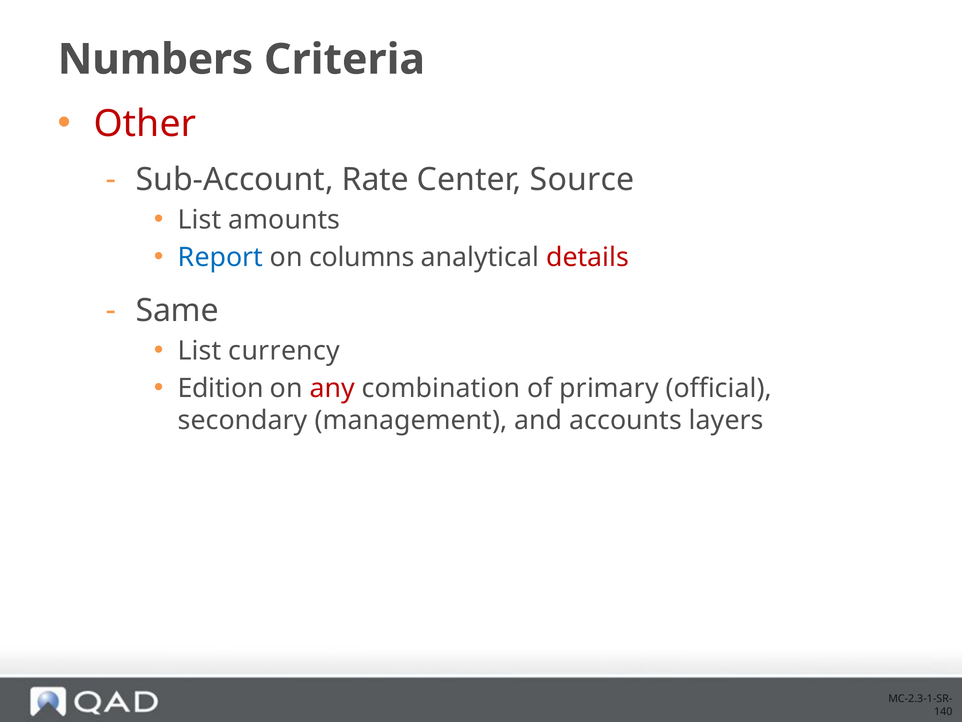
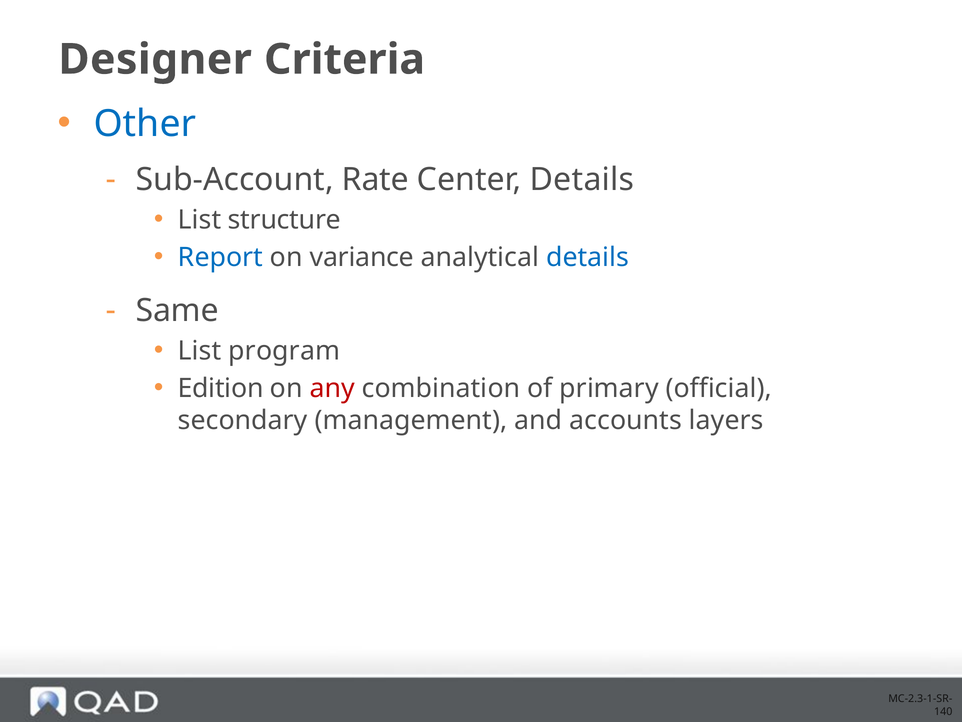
Numbers: Numbers -> Designer (155, 59)
Other colour: red -> blue (145, 124)
Center Source: Source -> Details (582, 179)
amounts: amounts -> structure (284, 220)
columns: columns -> variance (362, 257)
details colour: red -> blue (587, 257)
currency: currency -> program (284, 351)
